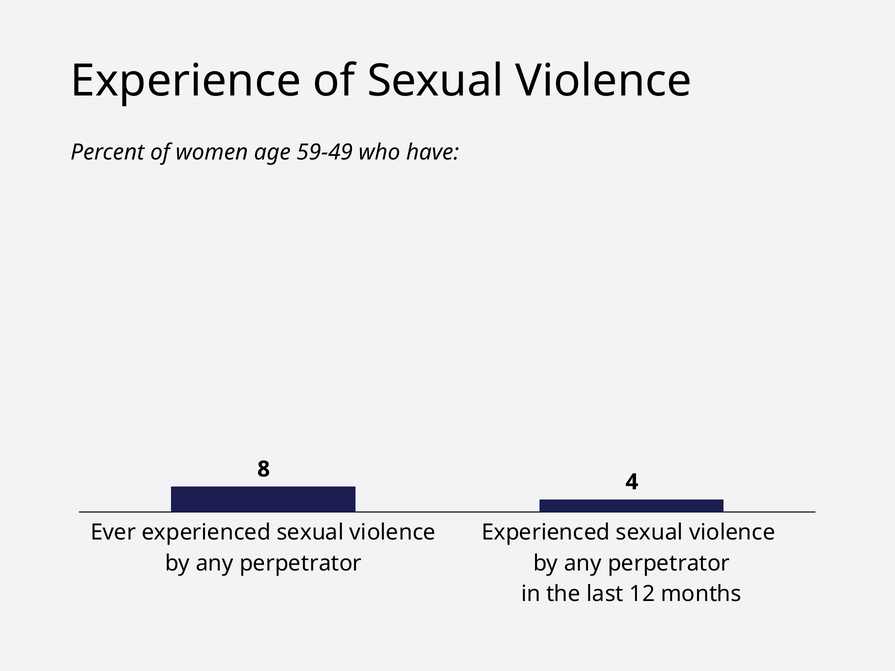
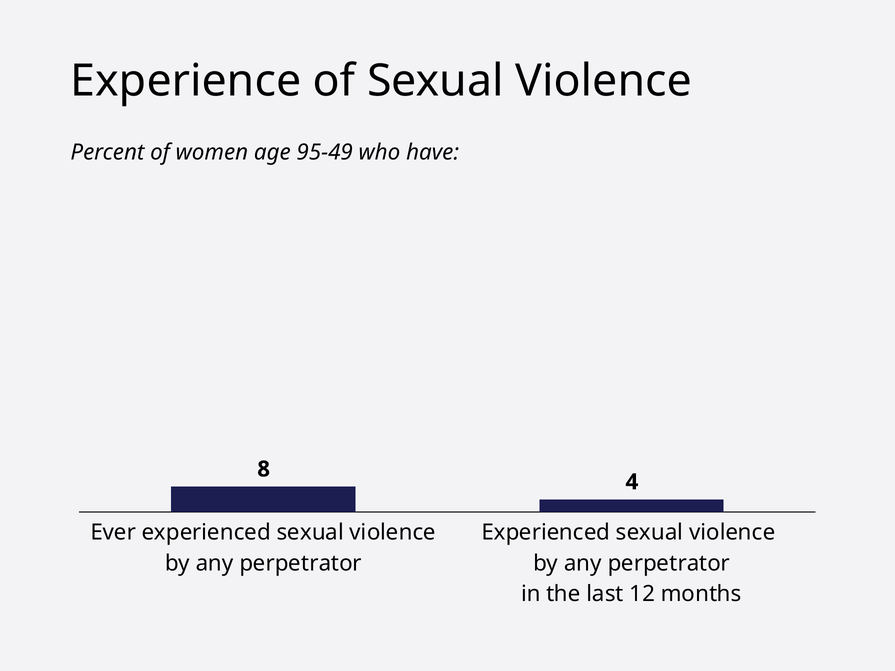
59-49: 59-49 -> 95-49 (325, 153)
